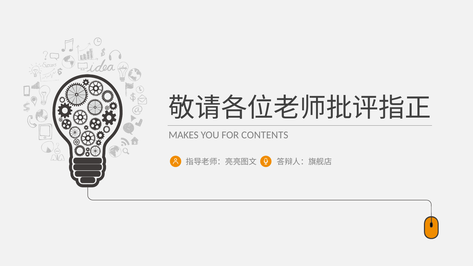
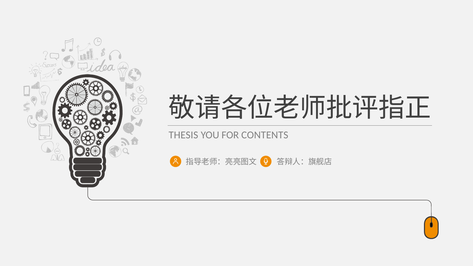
MAKES: MAKES -> THESIS (183, 135)
